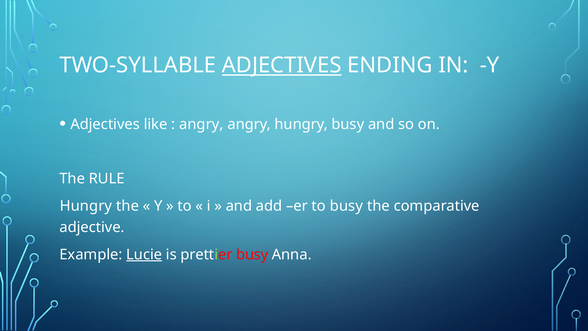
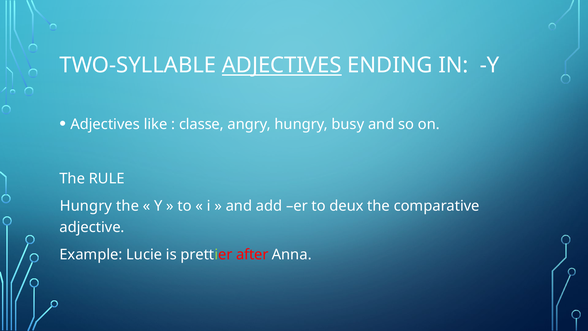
angry: angry -> classe (201, 124)
to busy: busy -> deux (347, 206)
Lucie underline: present -> none (144, 254)
prettier busy: busy -> after (252, 254)
